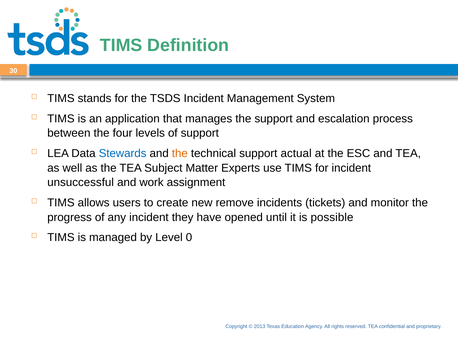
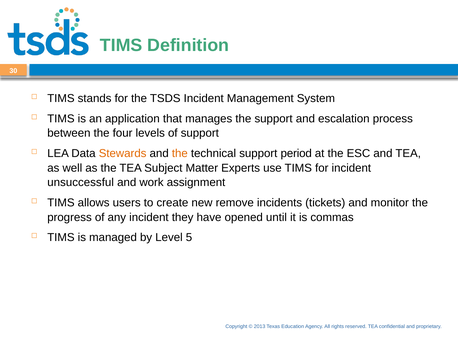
Stewards colour: blue -> orange (123, 154)
actual: actual -> period (296, 154)
possible: possible -> commas (332, 218)
0: 0 -> 5 (189, 238)
